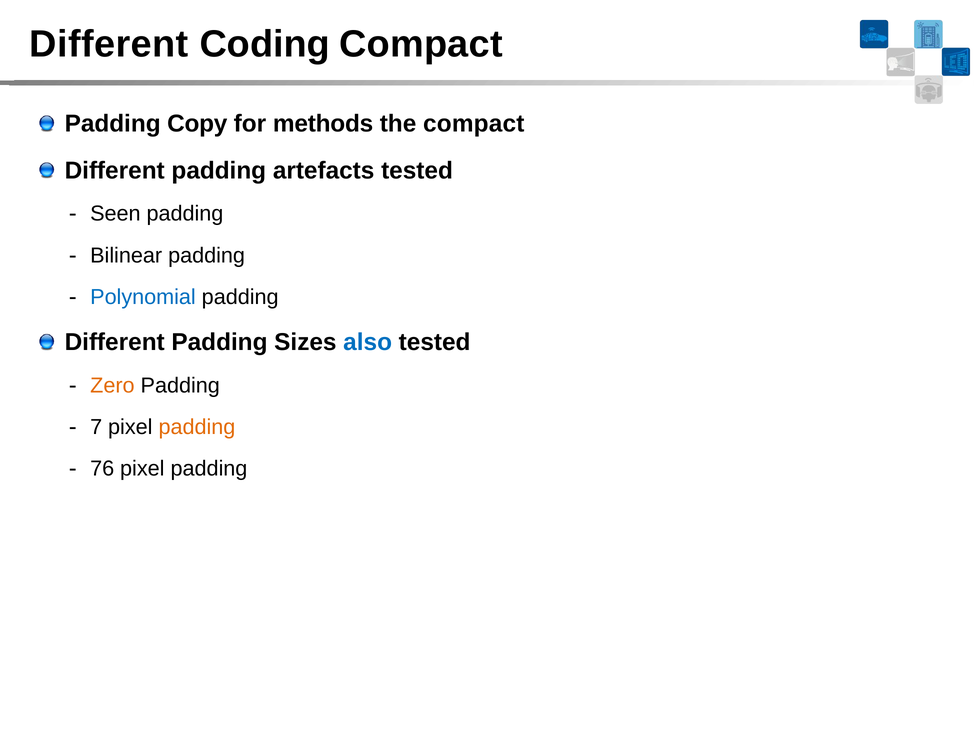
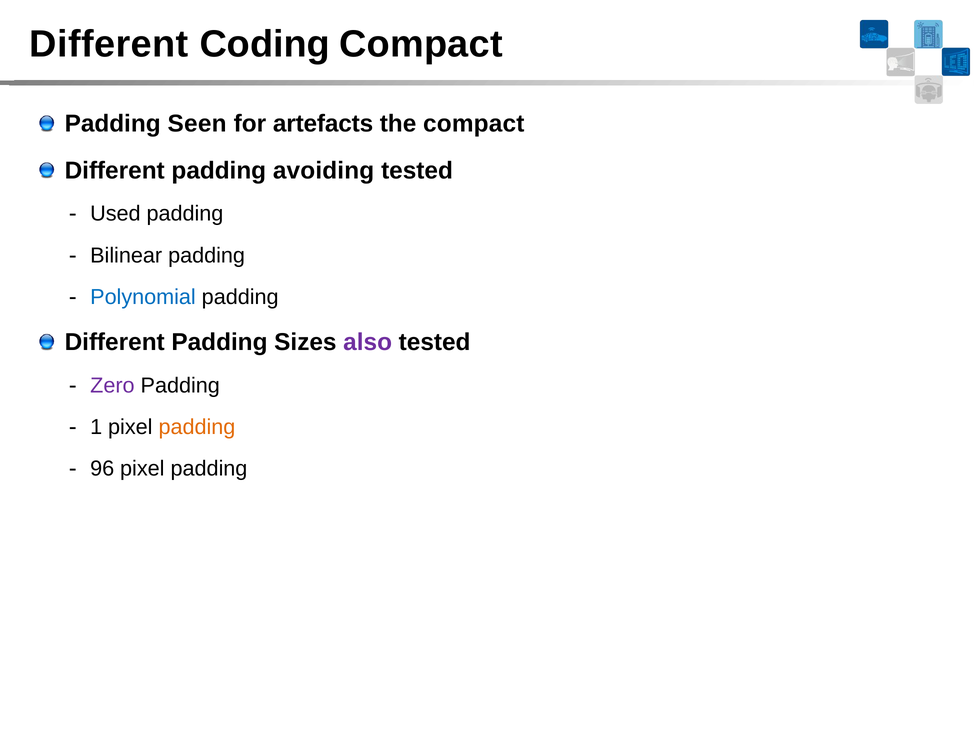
Copy: Copy -> Seen (197, 124)
methods: methods -> artefacts (323, 124)
artefacts: artefacts -> avoiding (324, 171)
Seen: Seen -> Used (115, 214)
also colour: blue -> purple (368, 342)
Zero colour: orange -> purple (112, 385)
7: 7 -> 1 (96, 427)
76: 76 -> 96 (102, 468)
